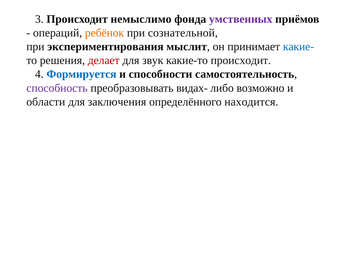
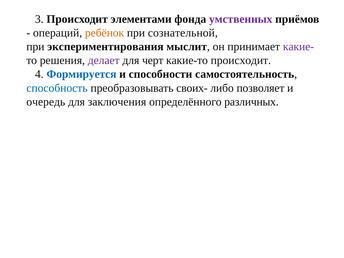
немыслимо: немыслимо -> элементами (141, 19)
какие- colour: blue -> purple (299, 47)
делает colour: red -> purple (104, 60)
звук: звук -> черт (153, 60)
способность colour: purple -> blue (57, 88)
видах-: видах- -> своих- (192, 88)
возможно: возможно -> позволяет (260, 88)
области: области -> очередь (46, 102)
находится: находится -> различных (251, 102)
